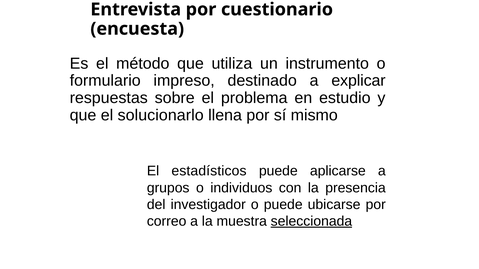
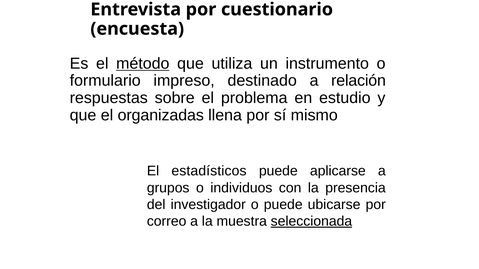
método underline: none -> present (143, 64)
explicar: explicar -> relación (359, 81)
solucionarlo: solucionarlo -> organizadas (161, 115)
